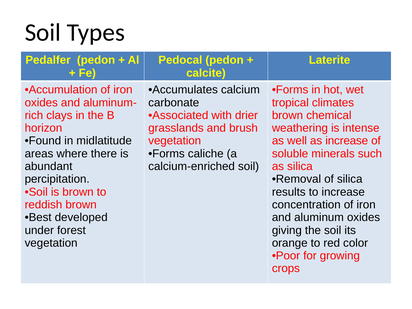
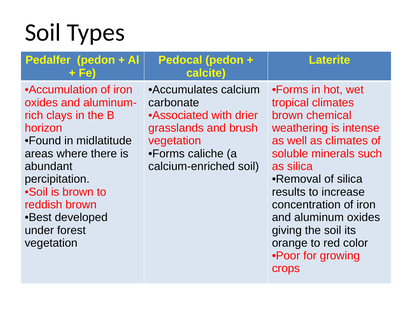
as increase: increase -> climates (347, 141)
